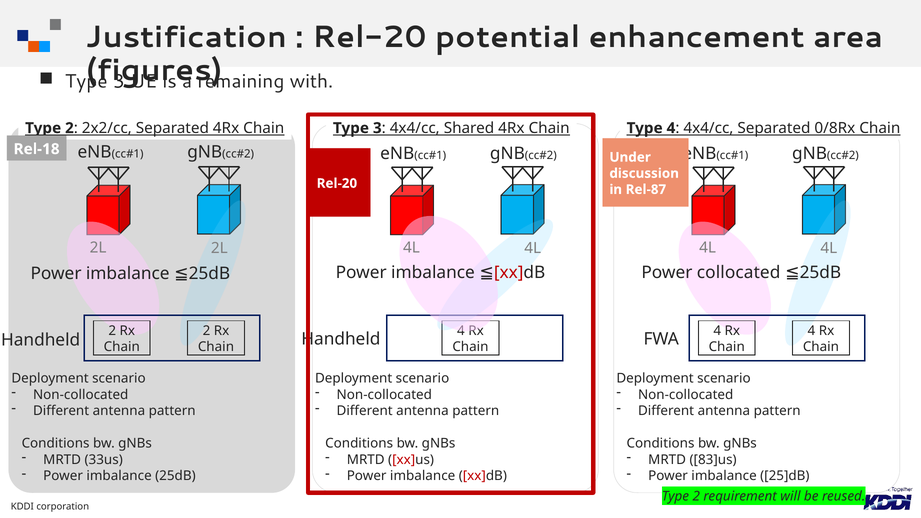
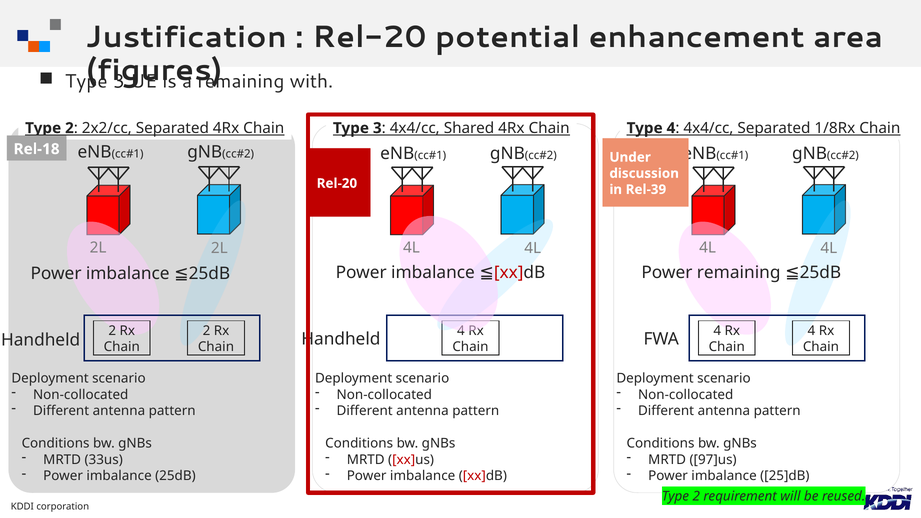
0/8Rx: 0/8Rx -> 1/8Rx (835, 128)
Rel-87: Rel-87 -> Rel-39 (646, 190)
Power collocated: collocated -> remaining (739, 273)
83]us: 83]us -> 97]us (713, 460)
